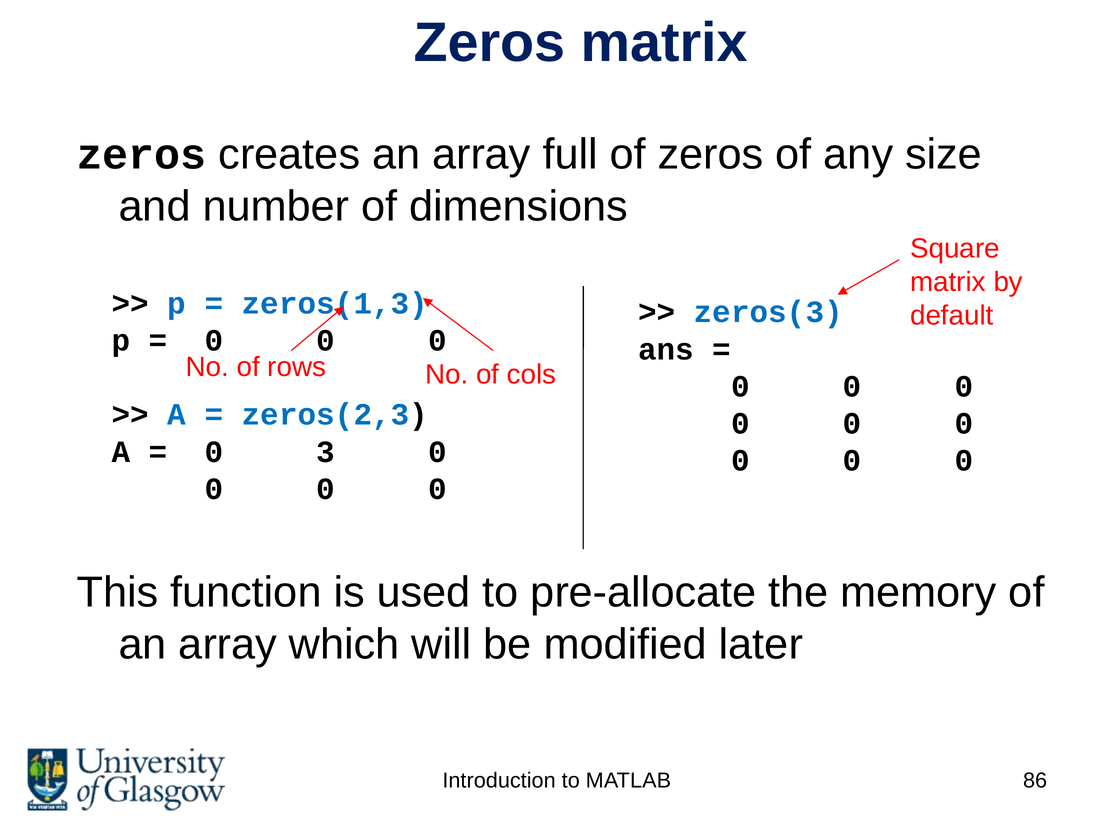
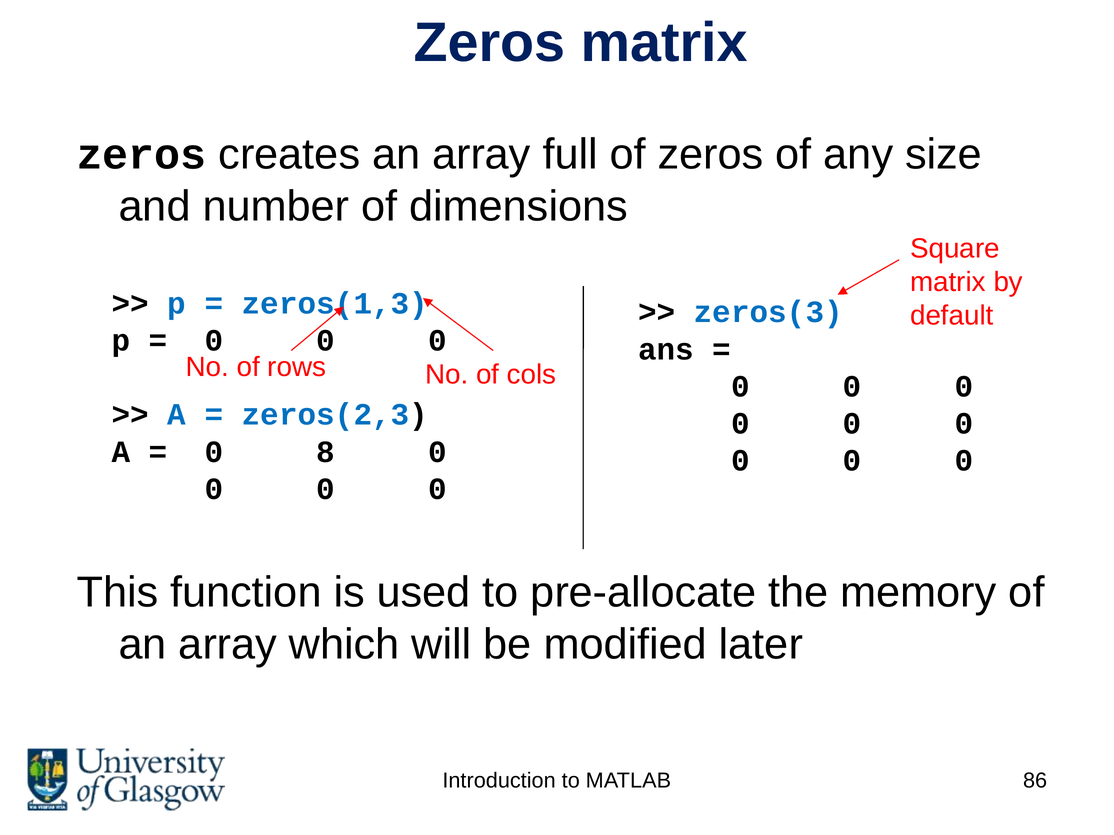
3: 3 -> 8 (326, 452)
